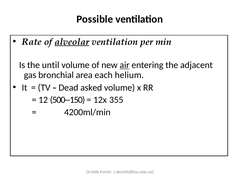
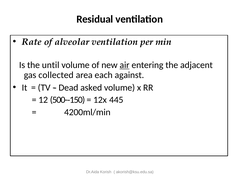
Possible: Possible -> Residual (95, 19)
alveolar underline: present -> none (72, 42)
bronchial: bronchial -> collected (56, 75)
helium: helium -> against (129, 75)
355: 355 -> 445 (116, 100)
